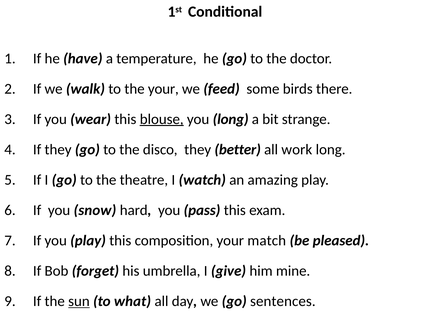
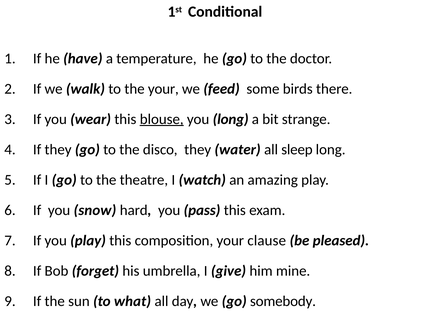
better: better -> water (238, 150)
work: work -> sleep (297, 150)
match: match -> clause (267, 241)
sun underline: present -> none (79, 302)
sentences: sentences -> somebody (283, 302)
